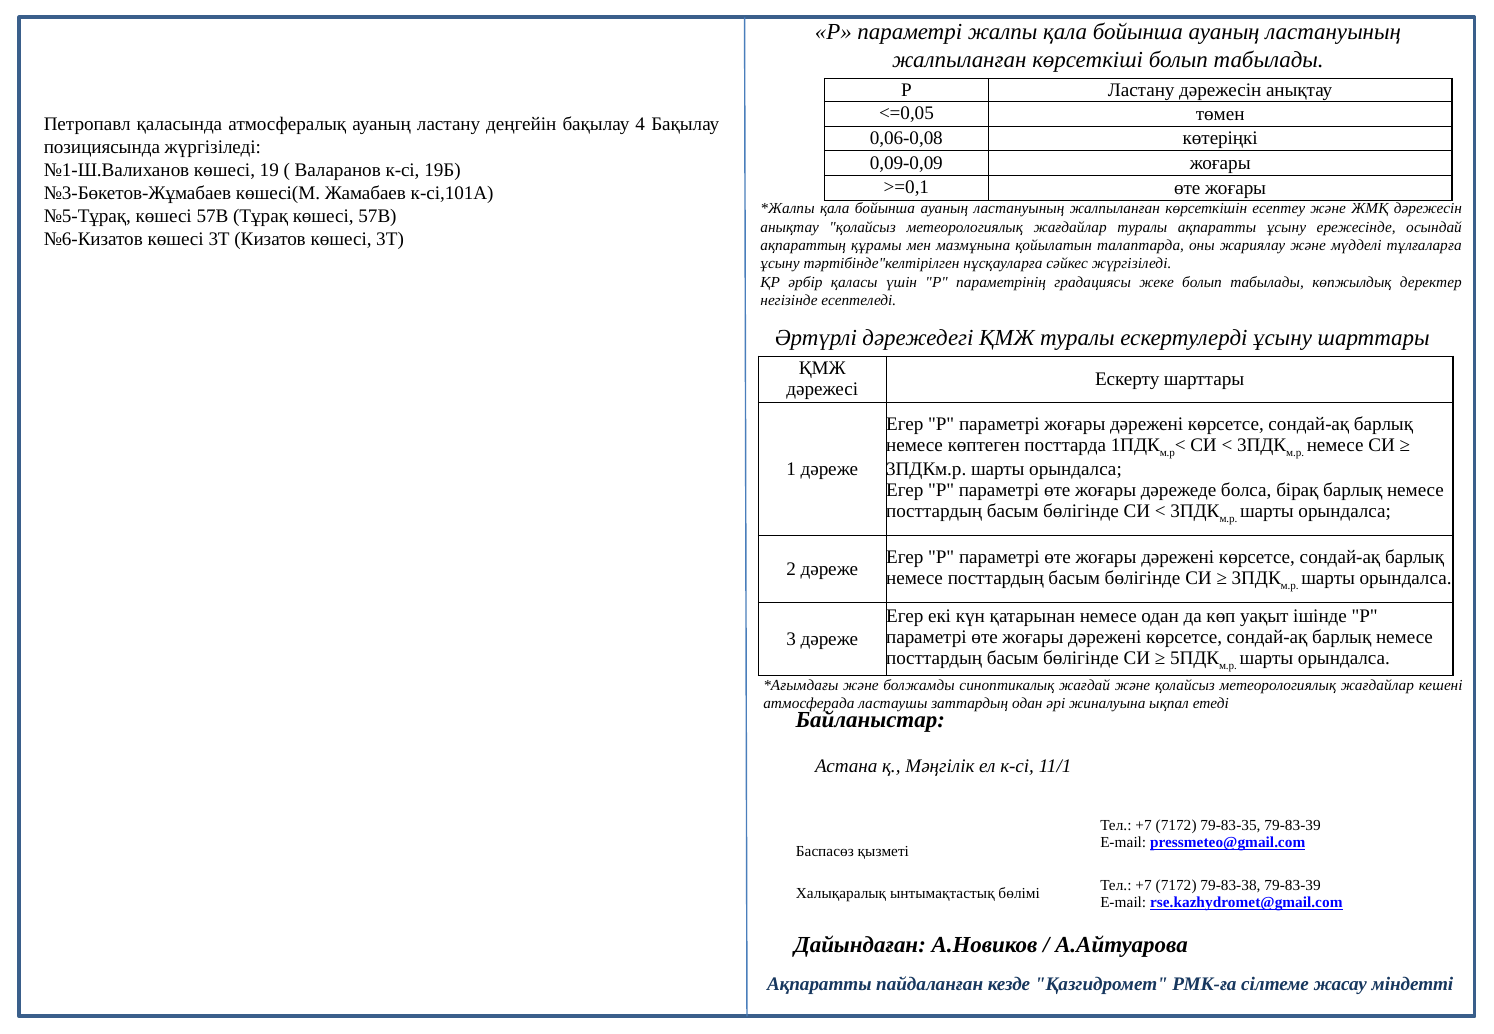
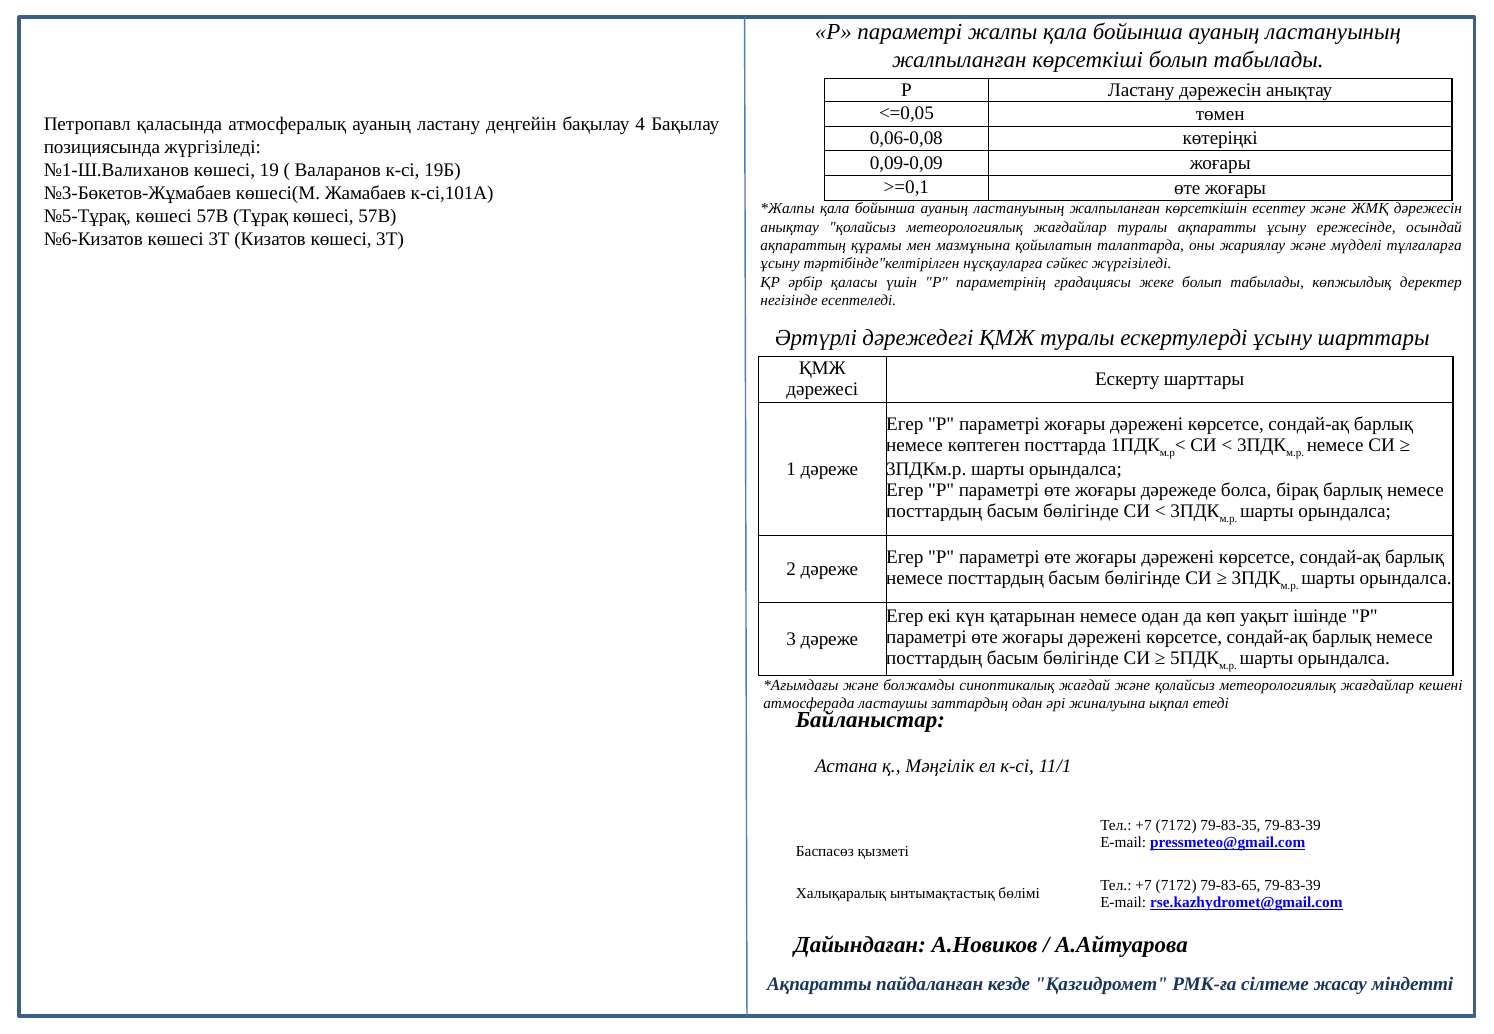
79-83-38: 79-83-38 -> 79-83-65 (1230, 885)
